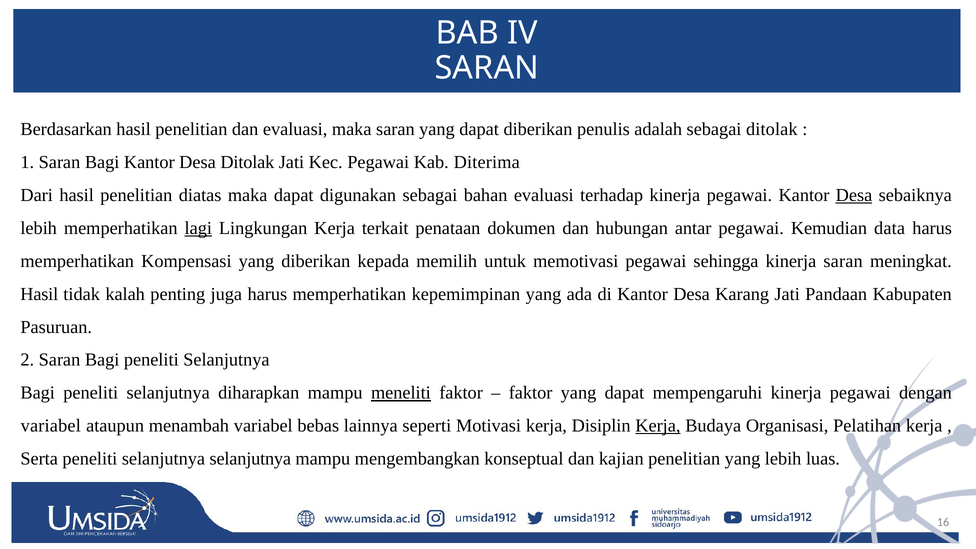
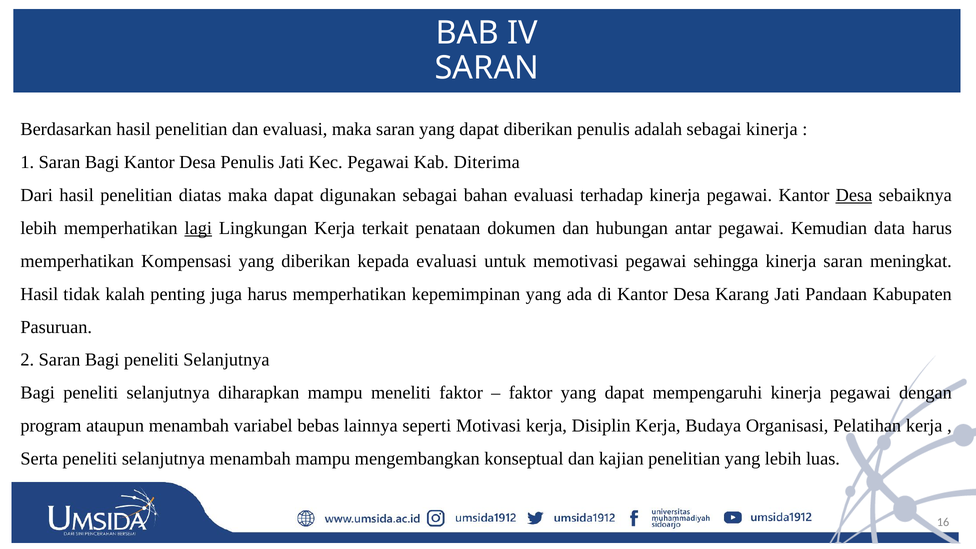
sebagai ditolak: ditolak -> kinerja (772, 129)
Desa Ditolak: Ditolak -> Penulis (247, 162)
kepada memilih: memilih -> evaluasi (447, 261)
meneliti underline: present -> none (401, 393)
variabel: variabel -> program (51, 426)
Kerja underline: present -> none (658, 426)
selanjutnya selanjutnya: selanjutnya -> menambah (250, 459)
